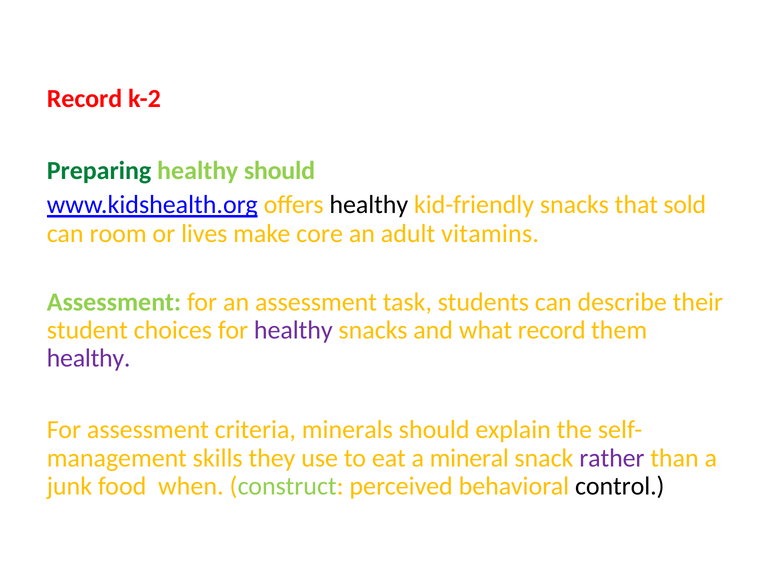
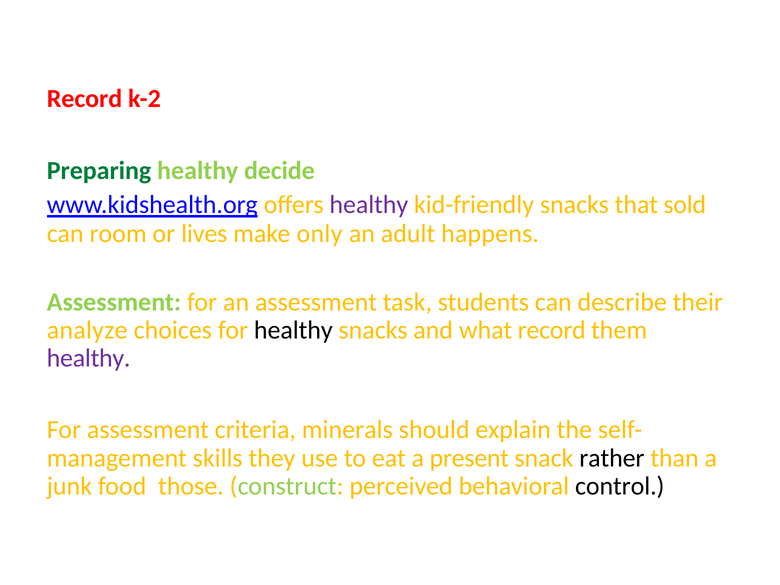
healthy should: should -> decide (279, 171)
healthy colour: black -> purple (369, 205)
core: core -> only (319, 233)
vitamins: vitamins -> happens (490, 233)
student: student -> analyze (87, 330)
healthy colour: purple -> black (293, 330)
mineral: mineral -> present (469, 458)
rather colour: purple -> black (612, 458)
when: when -> those (191, 486)
